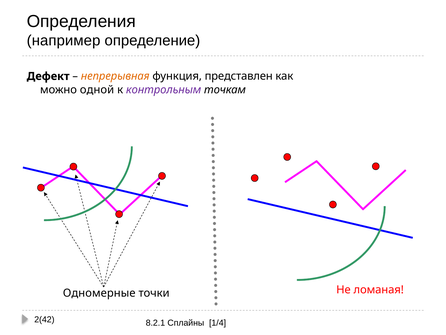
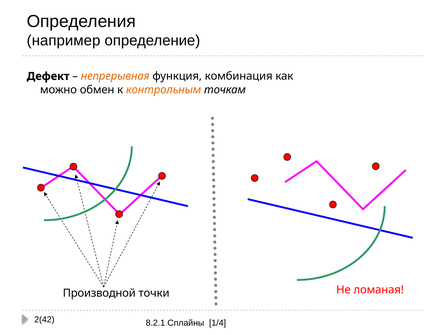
представлен: представлен -> комбинация (239, 76)
одной: одной -> обмен (97, 90)
контрольным colour: purple -> orange (164, 90)
Одномерные: Одномерные -> Производной (99, 293)
